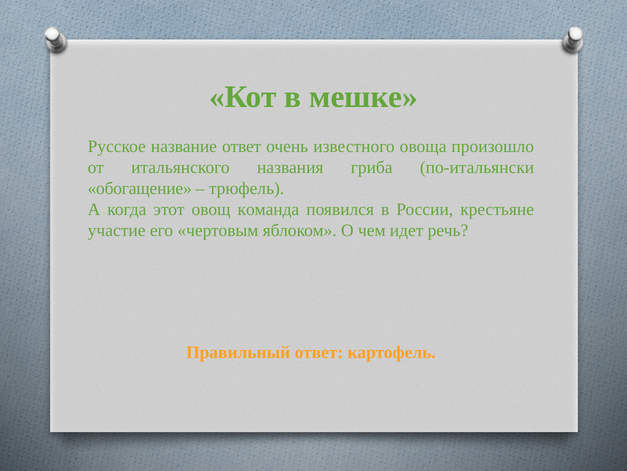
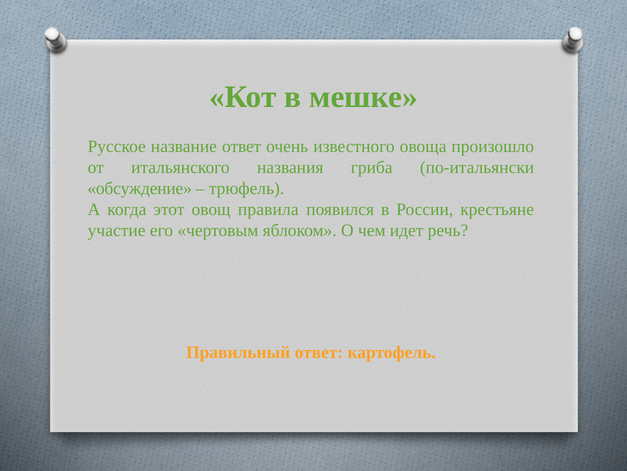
обогащение: обогащение -> обсуждение (140, 188)
команда: команда -> правила (268, 209)
